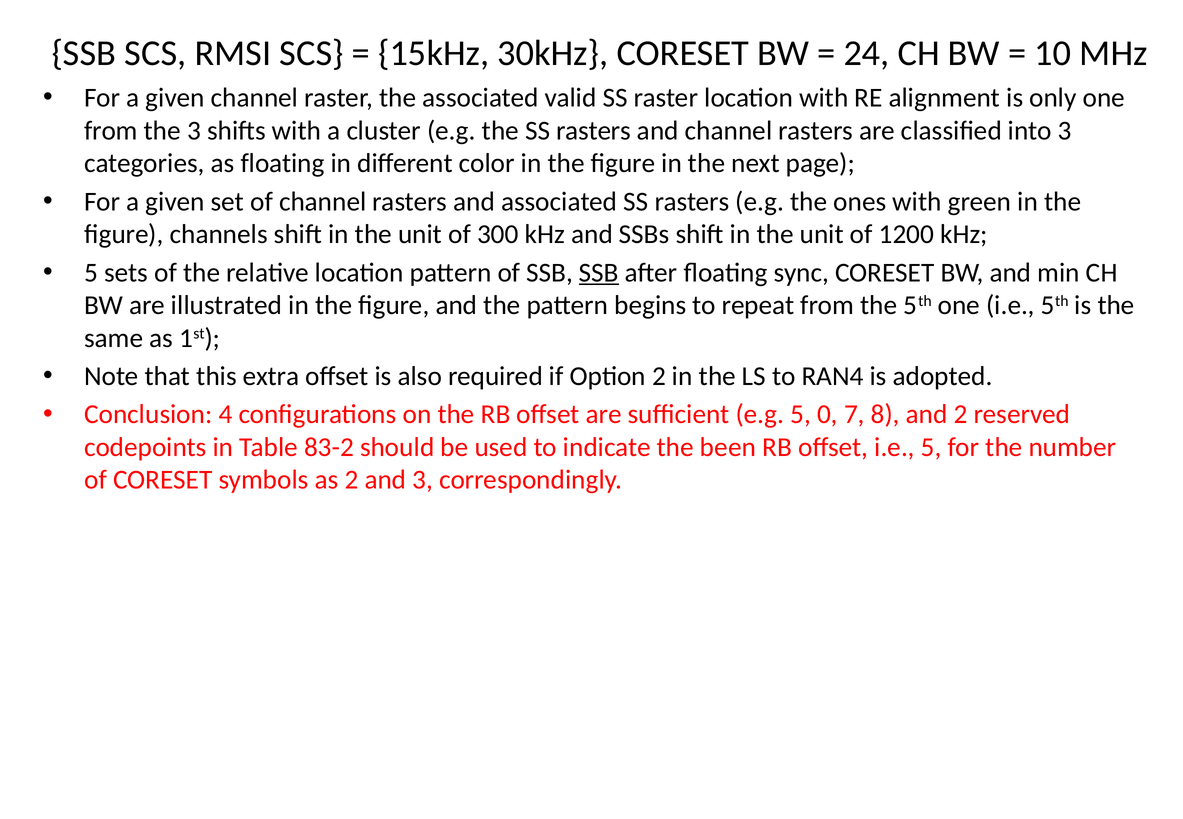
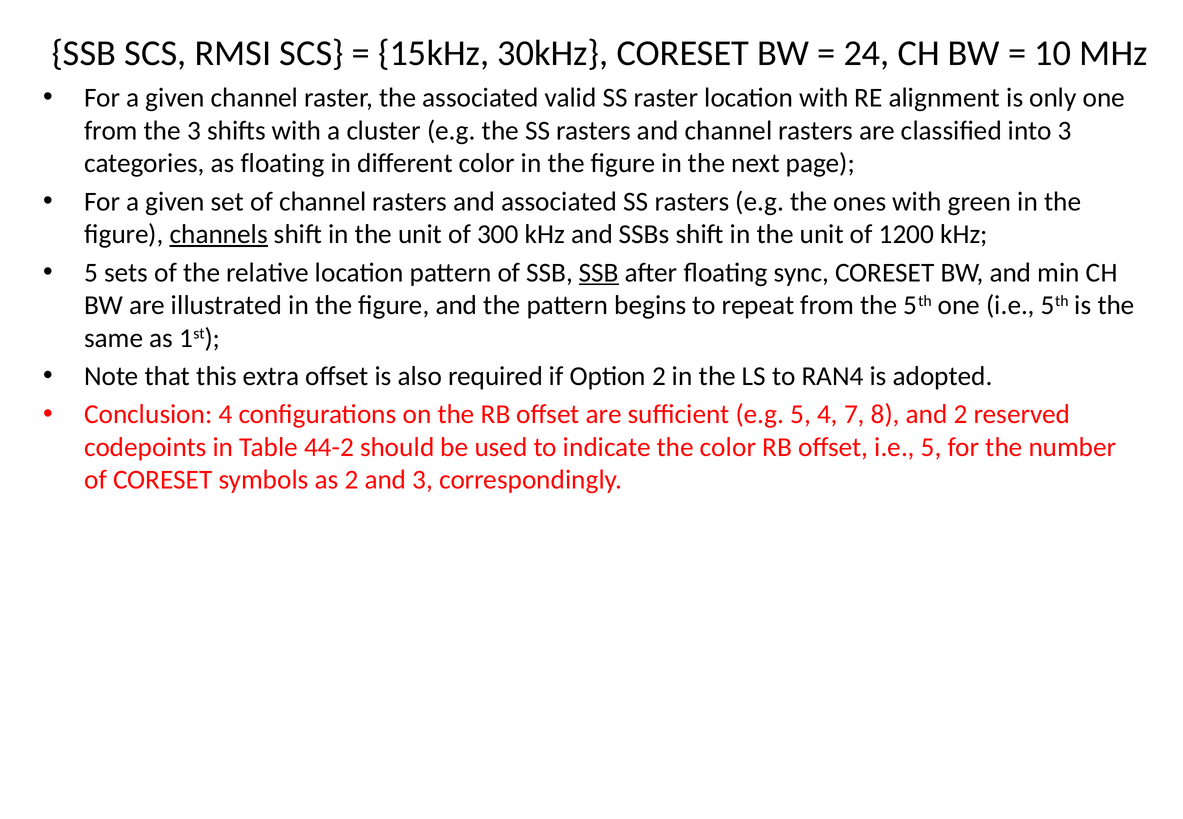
channels underline: none -> present (219, 234)
5 0: 0 -> 4 (827, 414)
83-2: 83-2 -> 44-2 (329, 447)
the been: been -> color (728, 447)
